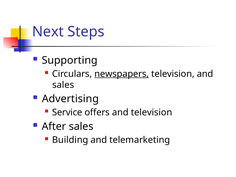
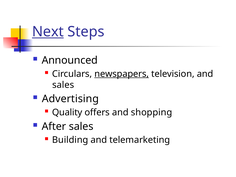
Next underline: none -> present (48, 32)
Supporting: Supporting -> Announced (70, 60)
Service: Service -> Quality (67, 112)
and television: television -> shopping (152, 112)
